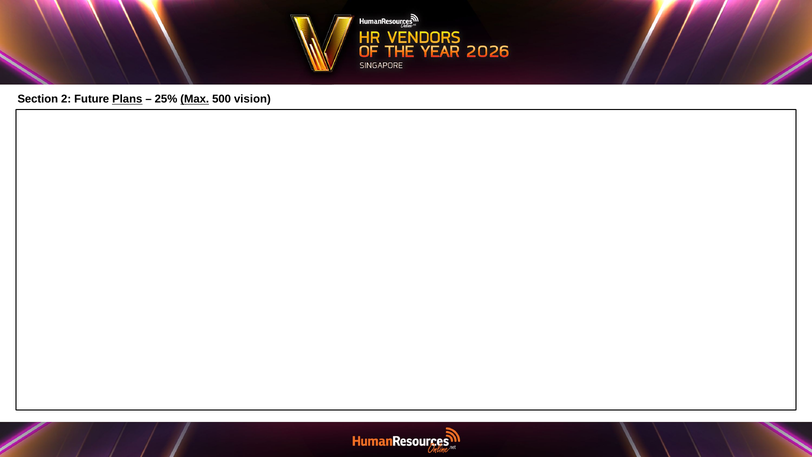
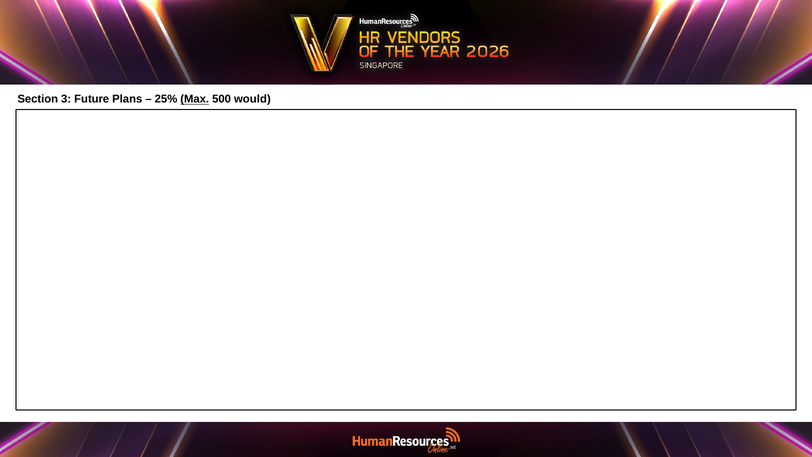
2: 2 -> 3 (66, 99)
Plans underline: present -> none (127, 99)
vision: vision -> would (252, 99)
